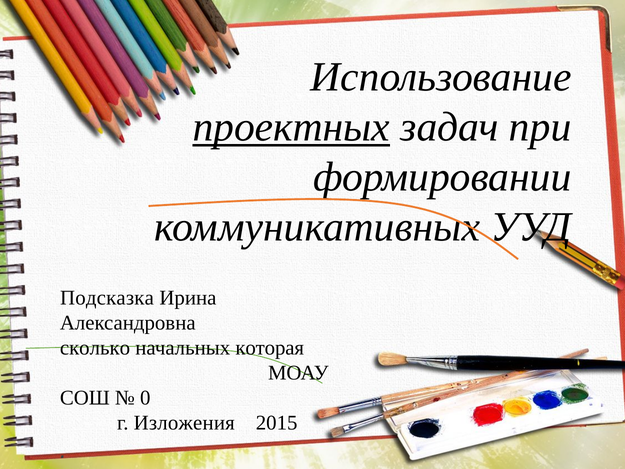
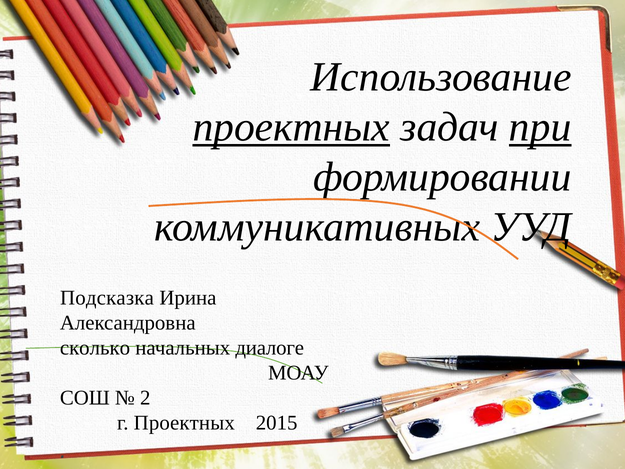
при underline: none -> present (540, 127)
которая: которая -> диалоге (270, 348)
0: 0 -> 2 (145, 398)
г Изложения: Изложения -> Проектных (184, 423)
